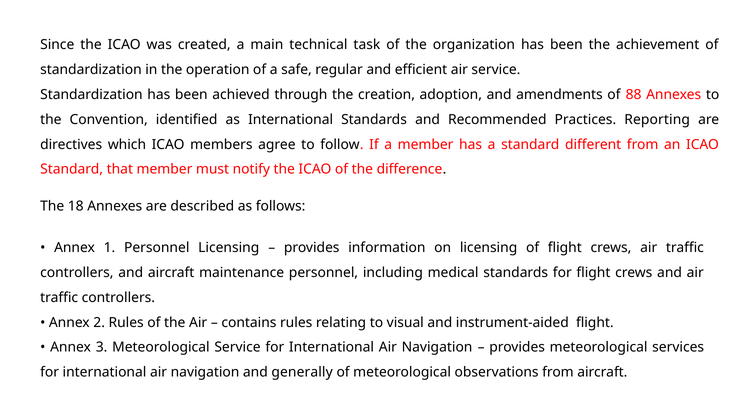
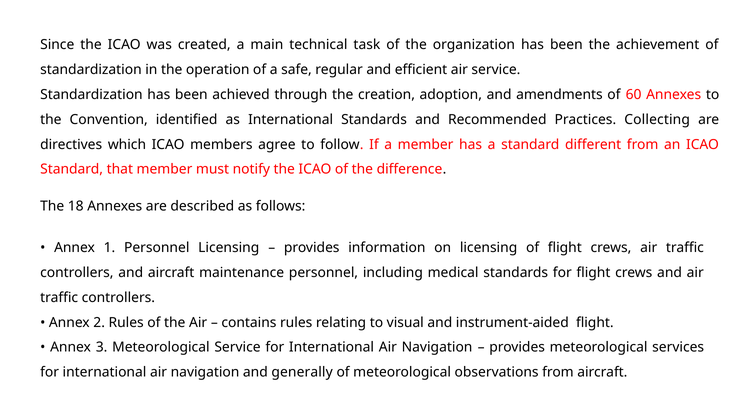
88: 88 -> 60 (634, 94)
Reporting: Reporting -> Collecting (657, 119)
